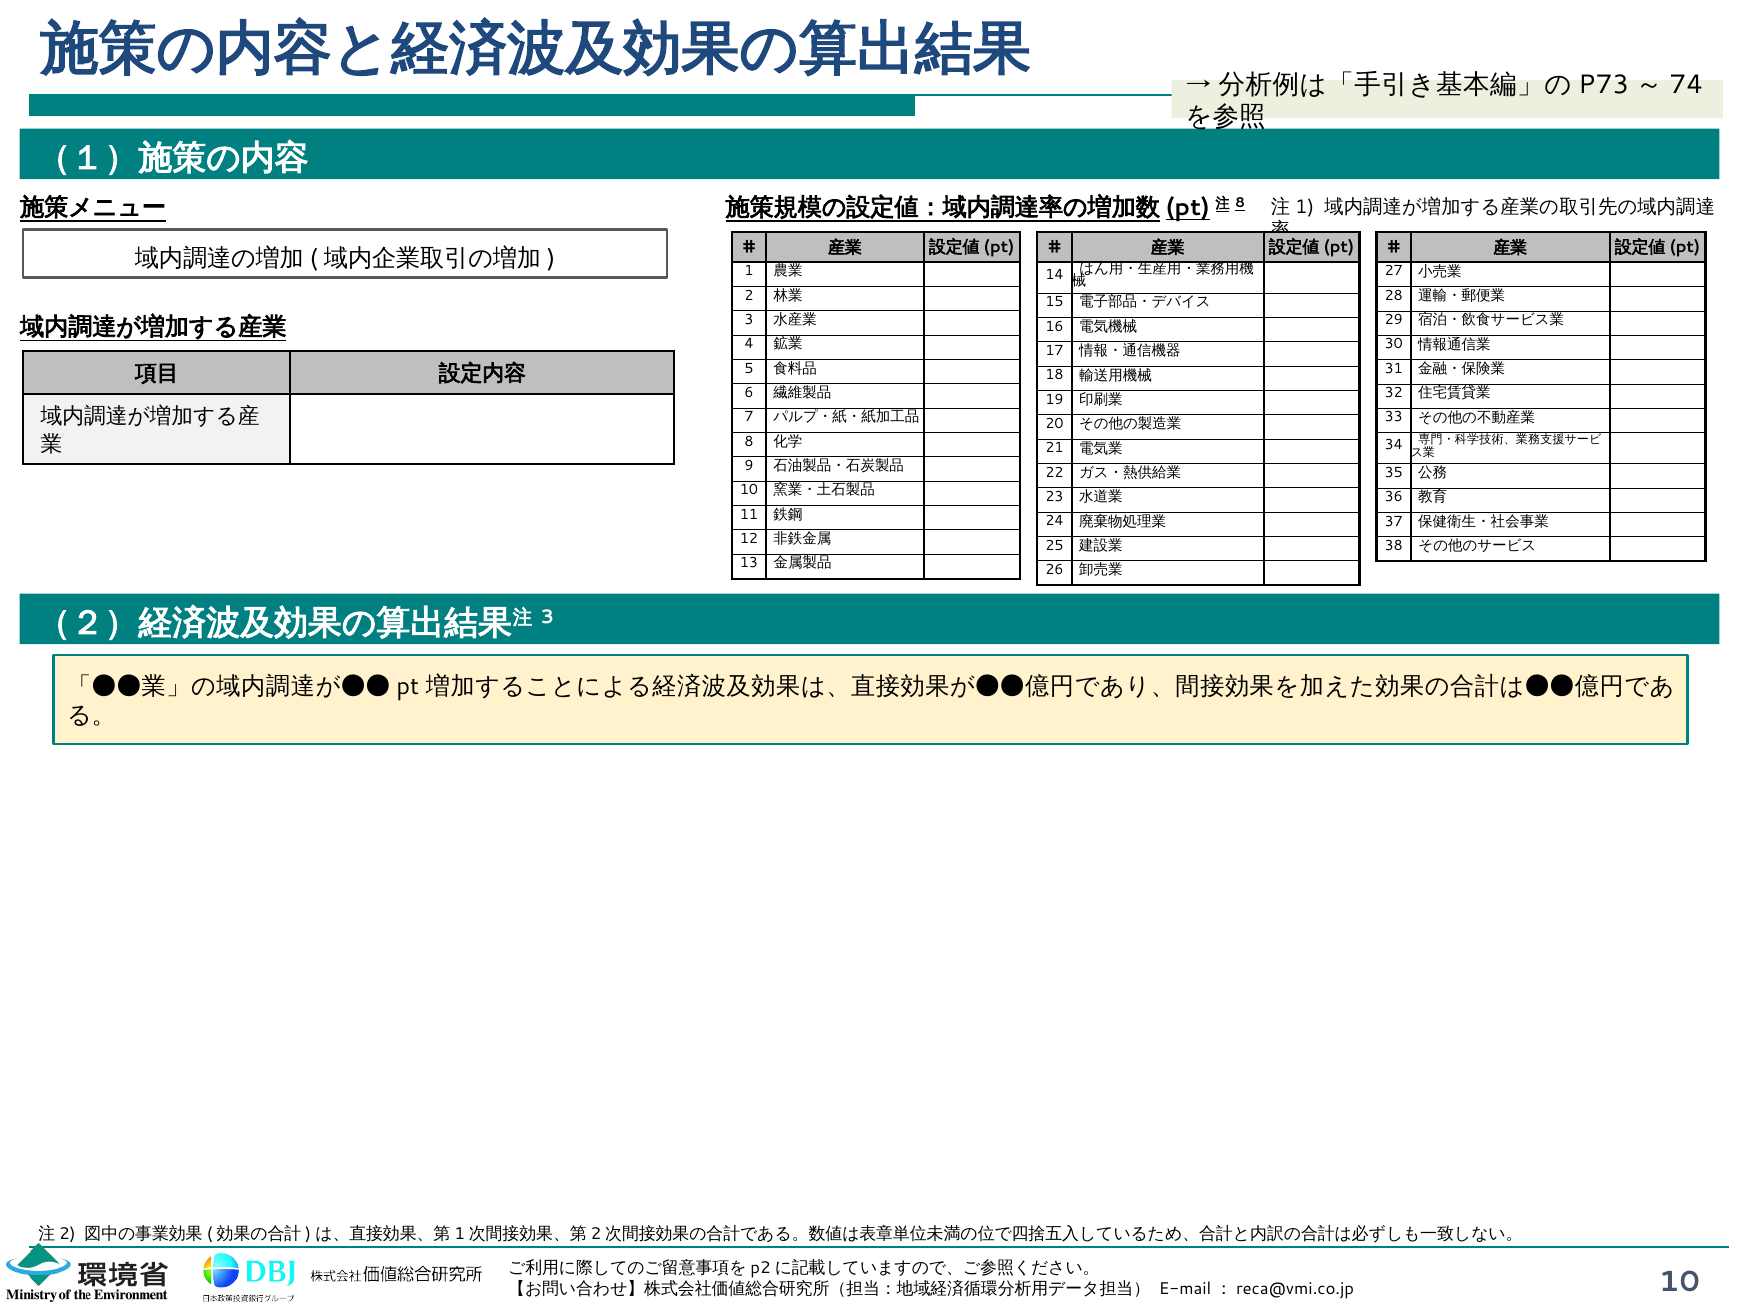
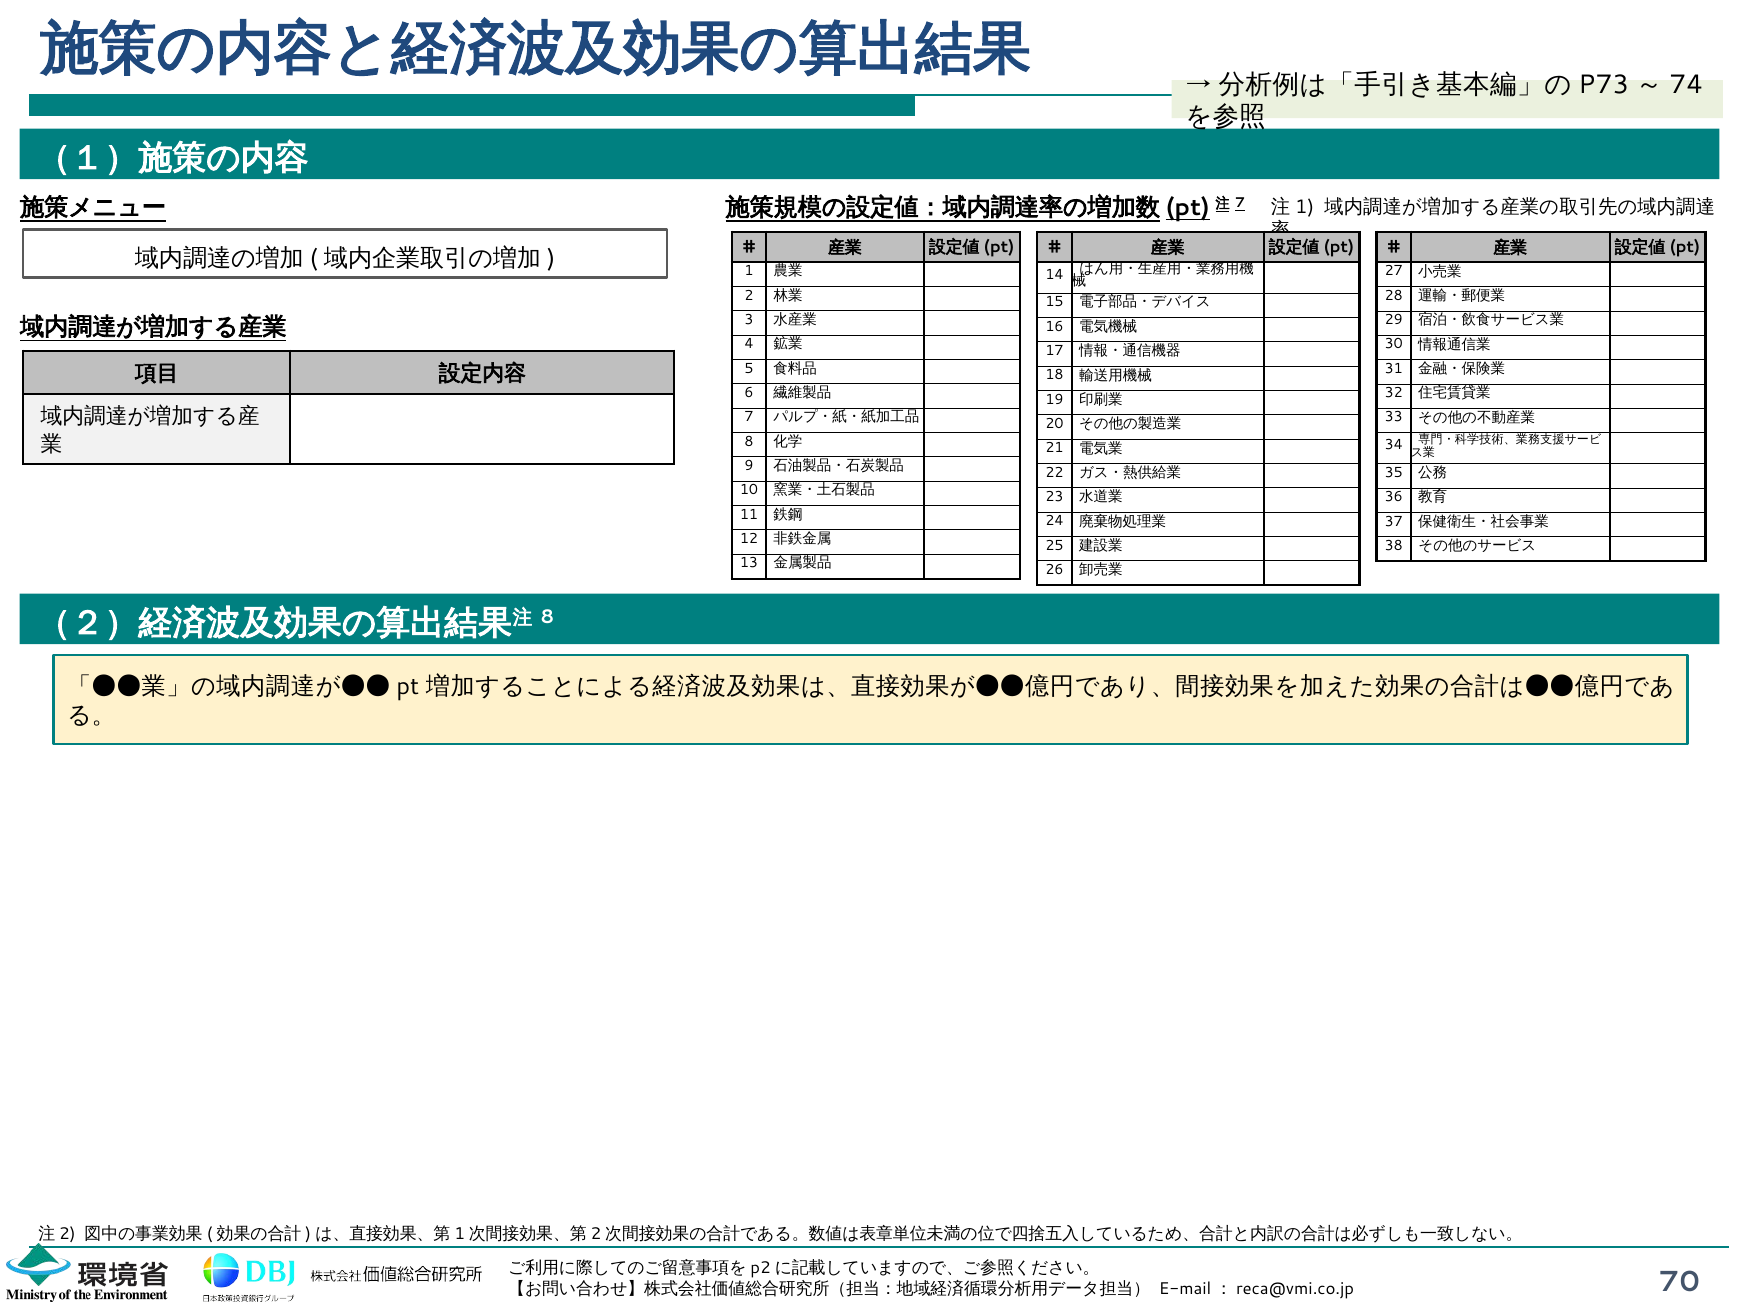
8: 8 -> 7 (1240, 203)
3: 3 -> 8 (547, 617)
10: 10 -> 70 (1679, 1281)
